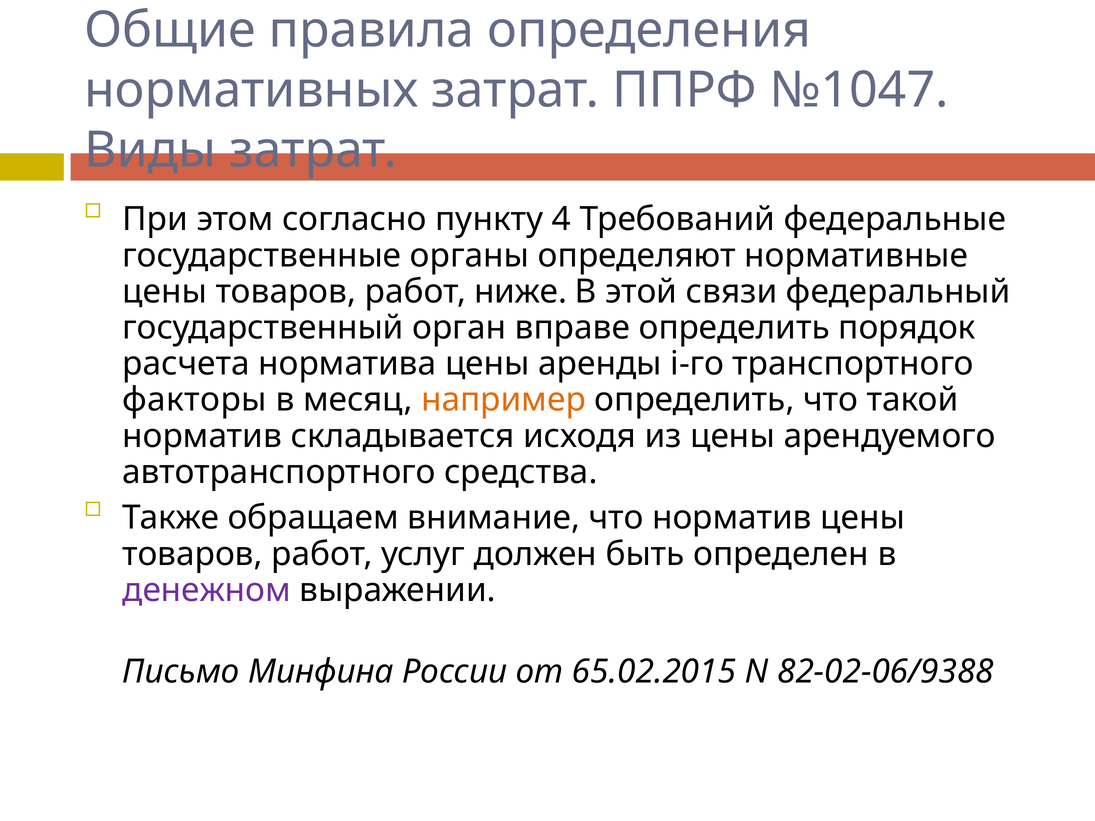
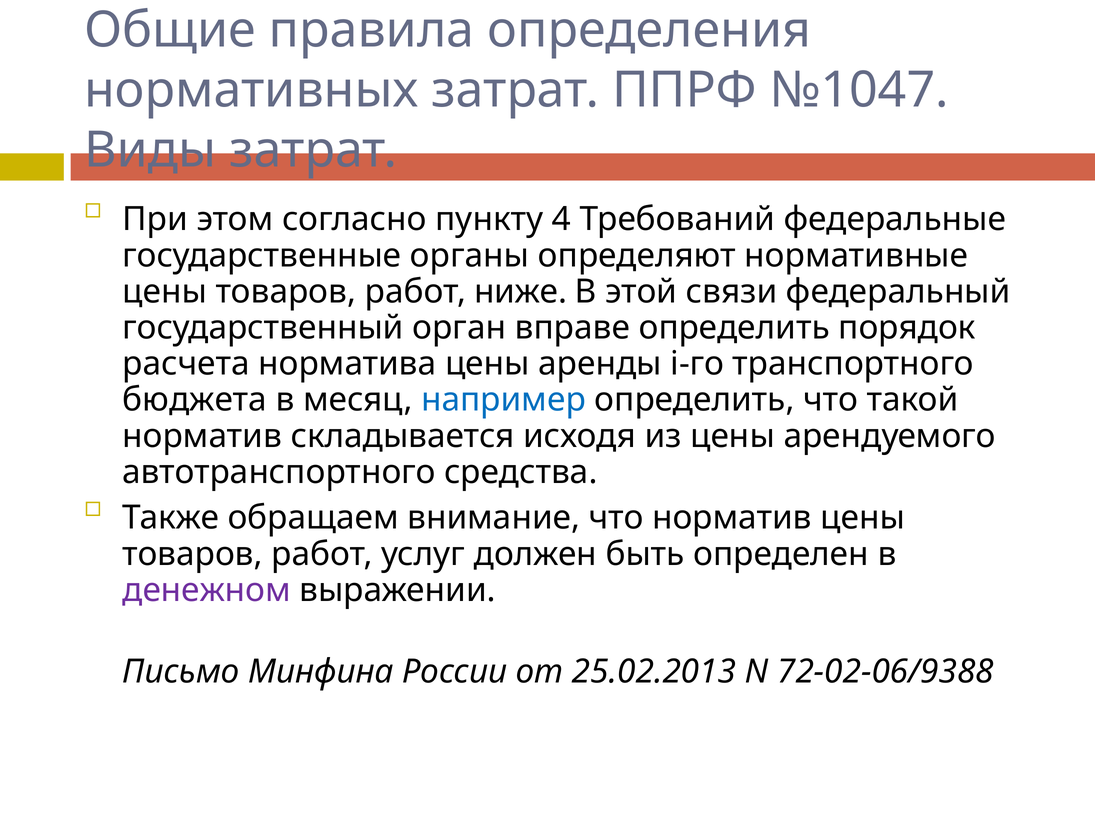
факторы: факторы -> бюджета (195, 400)
например colour: orange -> blue (504, 400)
65.02.2015: 65.02.2015 -> 25.02.2013 (654, 672)
82-02-06/9388: 82-02-06/9388 -> 72-02-06/9388 (886, 672)
